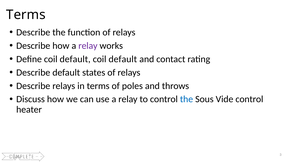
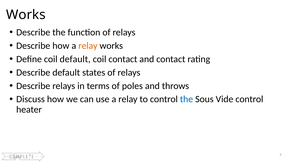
Terms: Terms -> Works (26, 15)
relay colour: purple -> orange (88, 46)
default: default -> contact (123, 59)
